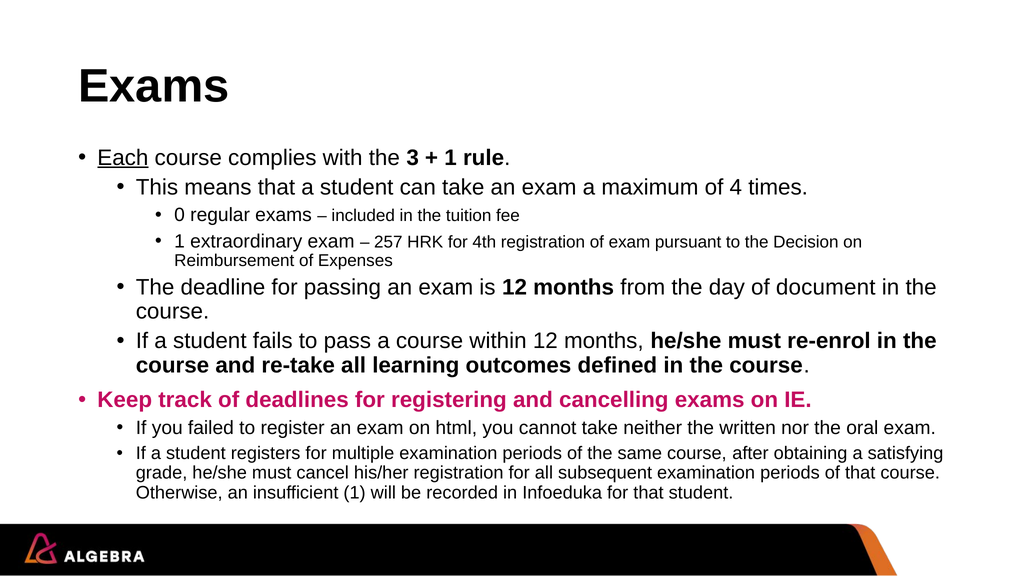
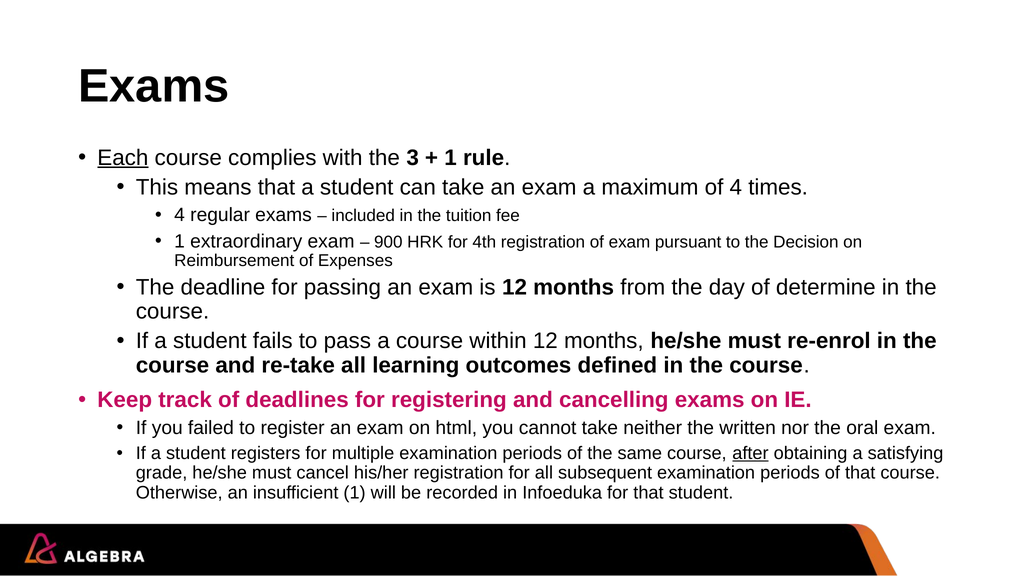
0: 0 -> 4 (180, 215)
257: 257 -> 900 (388, 242)
document: document -> determine (826, 288)
after underline: none -> present (750, 454)
